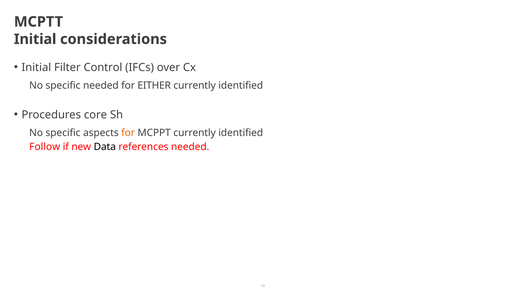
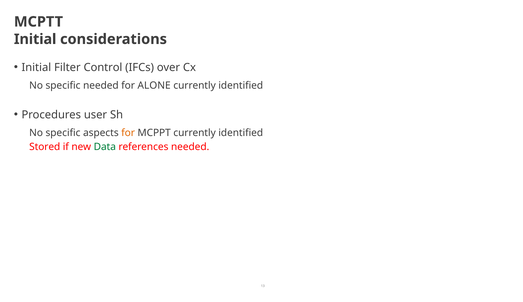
EITHER: EITHER -> ALONE (154, 85)
core: core -> user (96, 115)
Follow: Follow -> Stored (45, 147)
Data colour: black -> green (105, 147)
